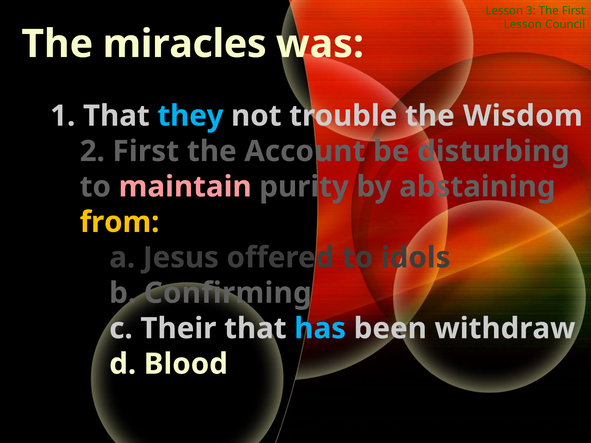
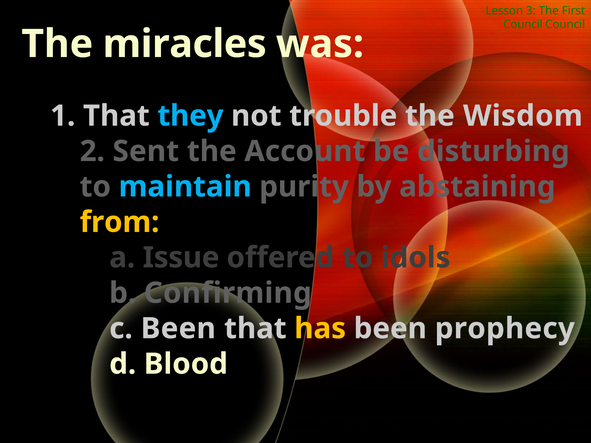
Lesson: Lesson -> Council (523, 24)
2 First: First -> Sent (146, 151)
maintain colour: pink -> light blue (185, 187)
Jesus: Jesus -> Issue (181, 258)
c Their: Their -> Been (178, 329)
has colour: light blue -> yellow (320, 329)
withdraw: withdraw -> prophecy (505, 329)
